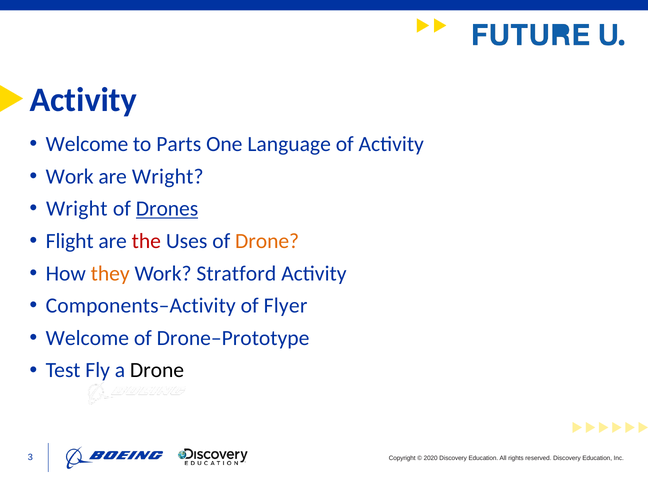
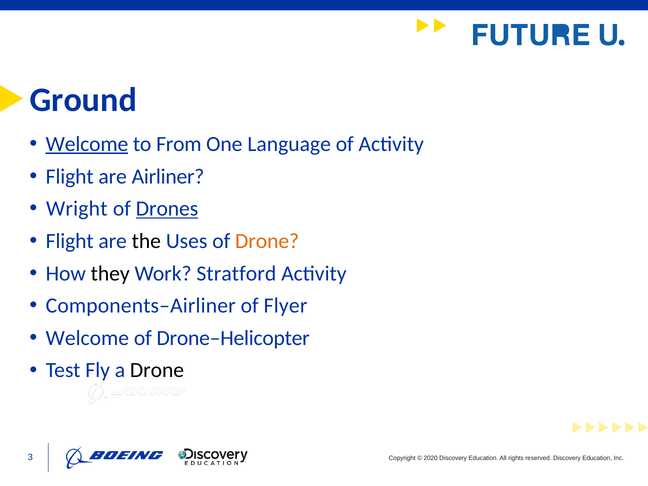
Activity: Activity -> Ground (83, 100)
Welcome underline: none -> present (87, 144)
Parts: Parts -> From (179, 144)
Work: Work -> Flight (70, 176)
are Wright: Wright -> Airliner (168, 176)
the colour: red -> black (146, 241)
they colour: orange -> black (110, 273)
Components–Activity: Components–Activity -> Components–Airliner (141, 306)
Drone–Prototype: Drone–Prototype -> Drone–Helicopter (233, 338)
